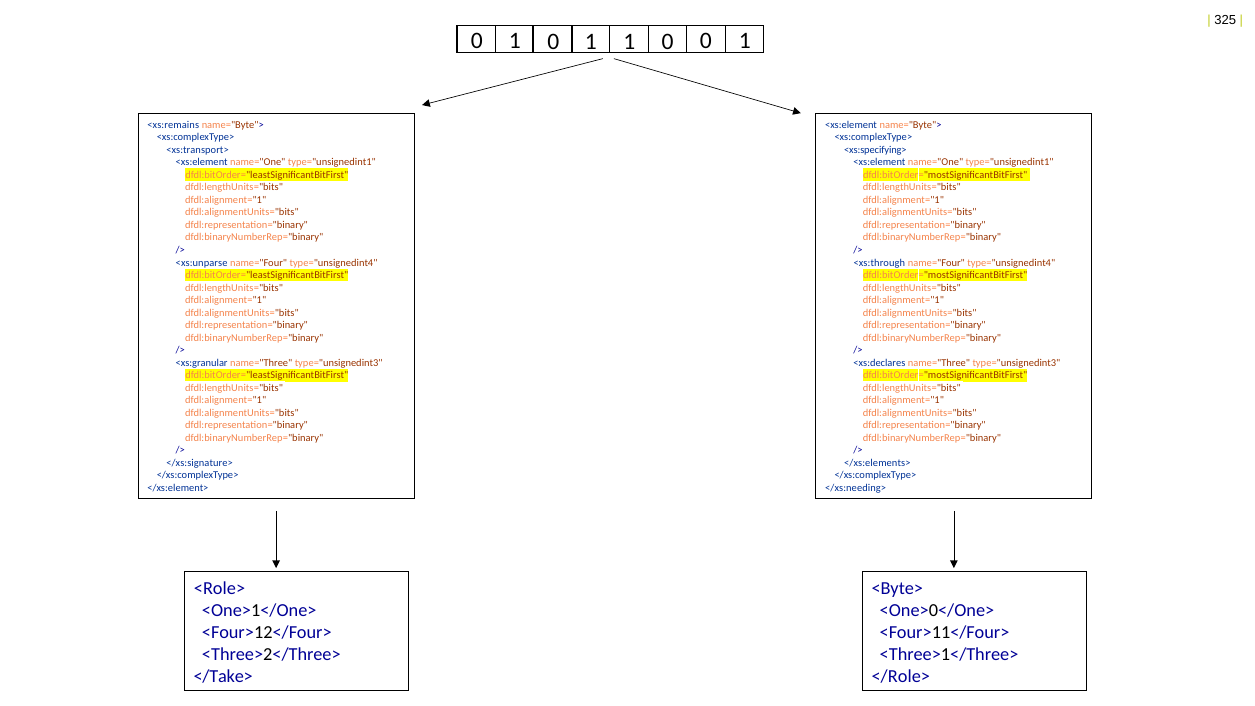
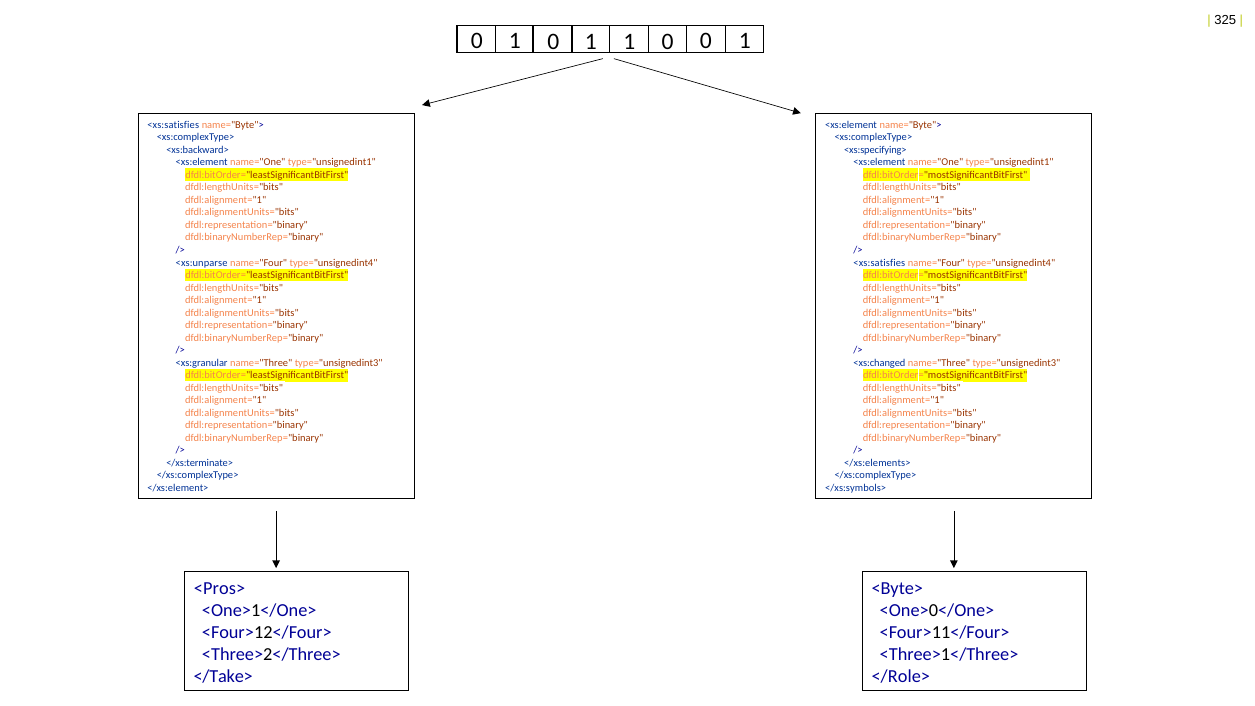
<xs:remains: <xs:remains -> <xs:satisfies (173, 125)
<xs:transport>: <xs:transport> -> <xs:backward> (198, 150)
<xs:through: <xs:through -> <xs:satisfies (879, 263)
<xs:declares: <xs:declares -> <xs:changed (879, 363)
</xs:signature>: </xs:signature> -> </xs:terminate> (200, 463)
</xs:needing>: </xs:needing> -> </xs:symbols> (856, 488)
<Role>: <Role> -> <Pros> (220, 588)
